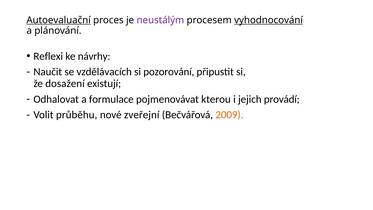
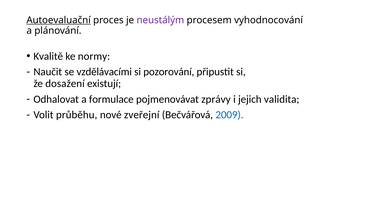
vyhodnocování underline: present -> none (269, 20)
Reflexi: Reflexi -> Kvalitě (48, 56)
návrhy: návrhy -> normy (94, 56)
vzdělávacích: vzdělávacích -> vzdělávacími (104, 72)
kterou: kterou -> zprávy (216, 99)
provádí: provádí -> validita (282, 99)
2009 colour: orange -> blue (229, 115)
